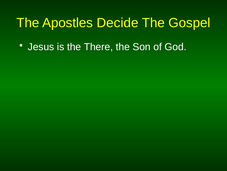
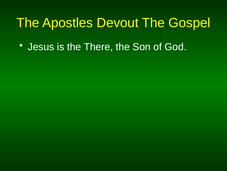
Decide: Decide -> Devout (118, 23)
